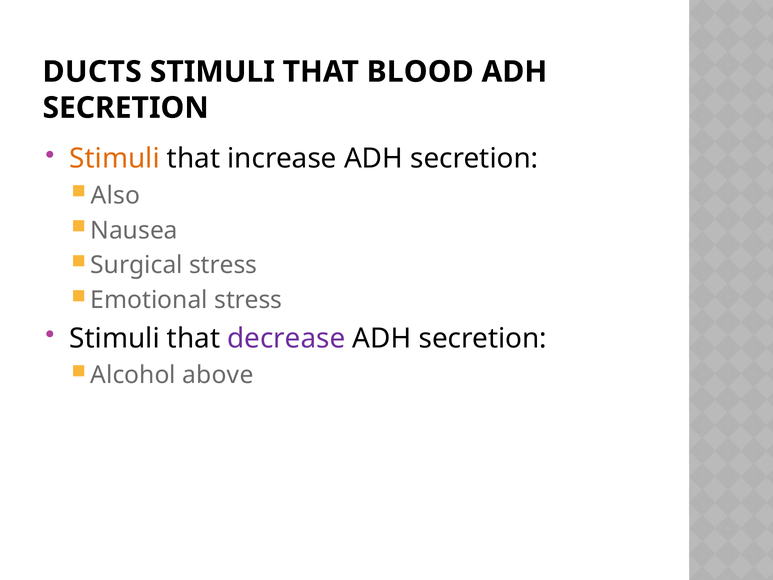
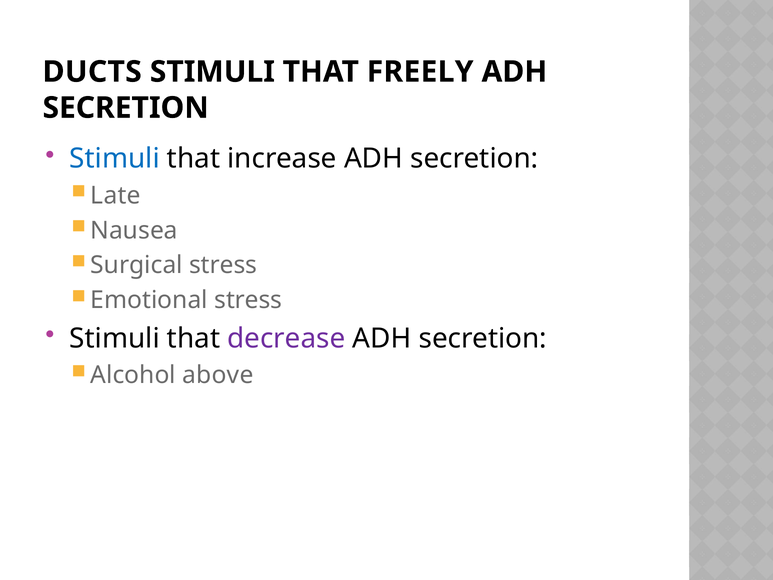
BLOOD: BLOOD -> FREELY (420, 72)
Stimuli colour: orange -> blue (115, 159)
Also: Also -> Late (115, 195)
